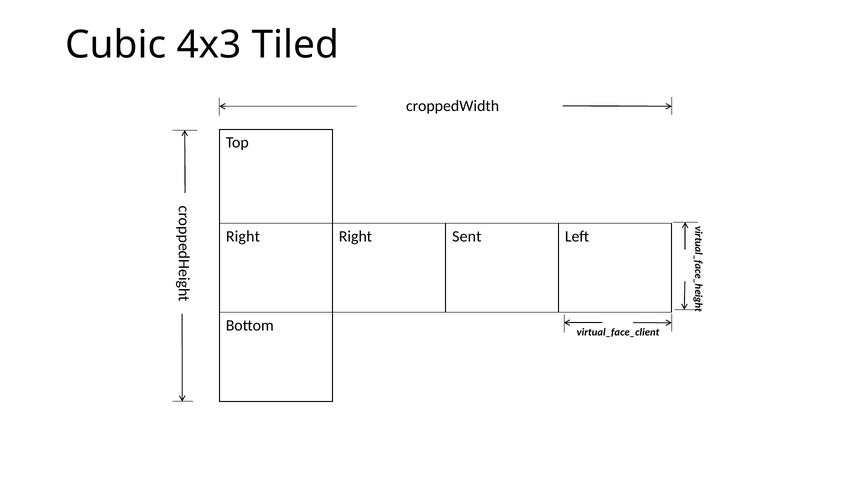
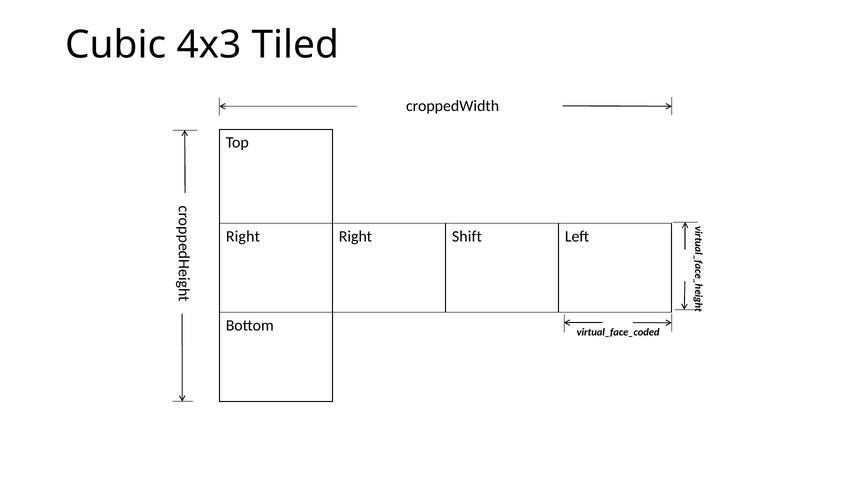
Sent: Sent -> Shift (467, 236)
virtual_face_client: virtual_face_client -> virtual_face_coded (618, 332)
